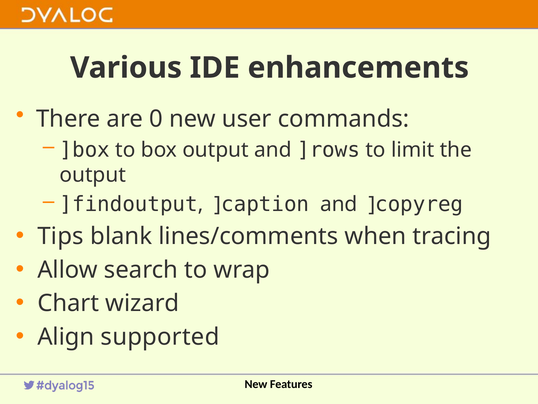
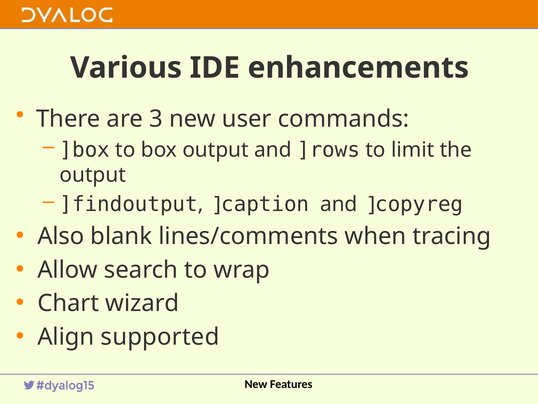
0: 0 -> 3 (156, 119)
Tips: Tips -> Also (61, 236)
